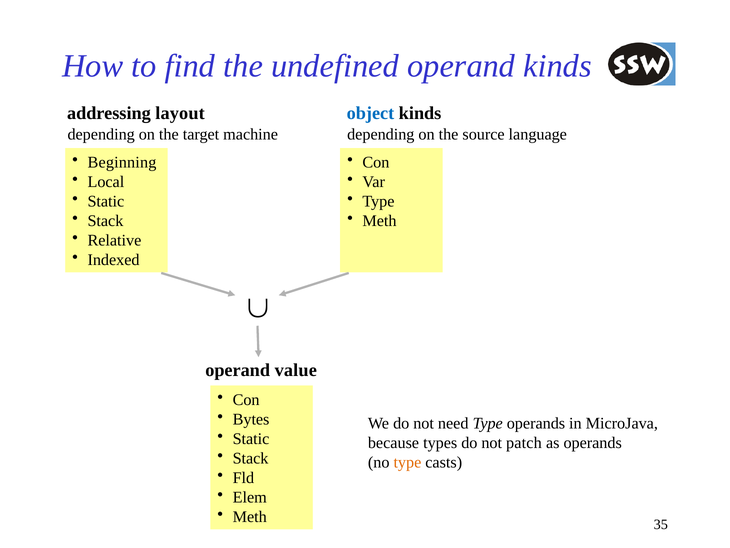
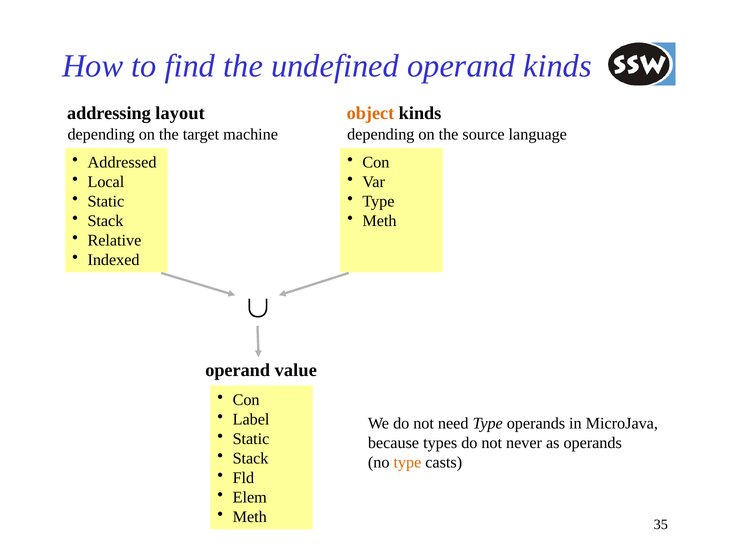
object colour: blue -> orange (370, 113)
Beginning: Beginning -> Addressed (122, 162)
Bytes: Bytes -> Label (251, 419)
patch: patch -> never (524, 443)
